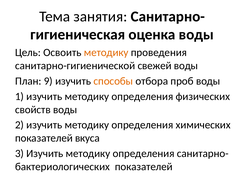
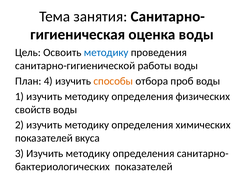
методику colour: orange -> blue (106, 52)
свежей: свежей -> работы (155, 66)
9: 9 -> 4 (48, 81)
